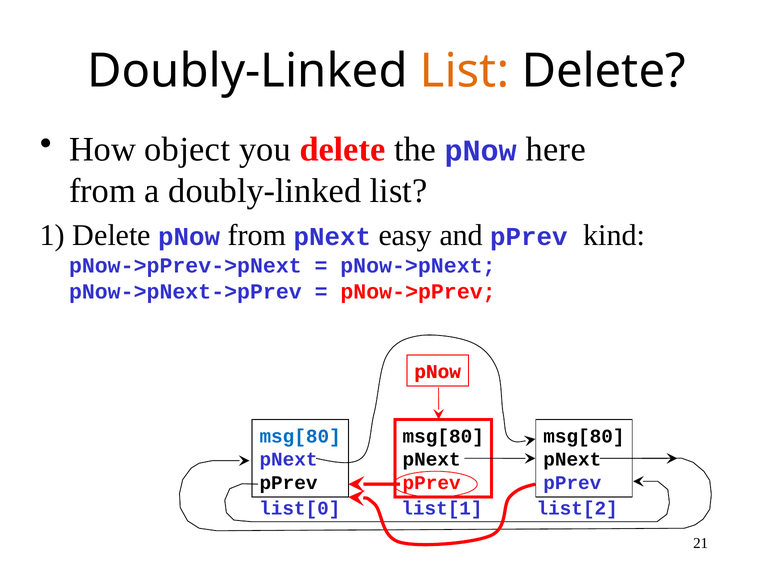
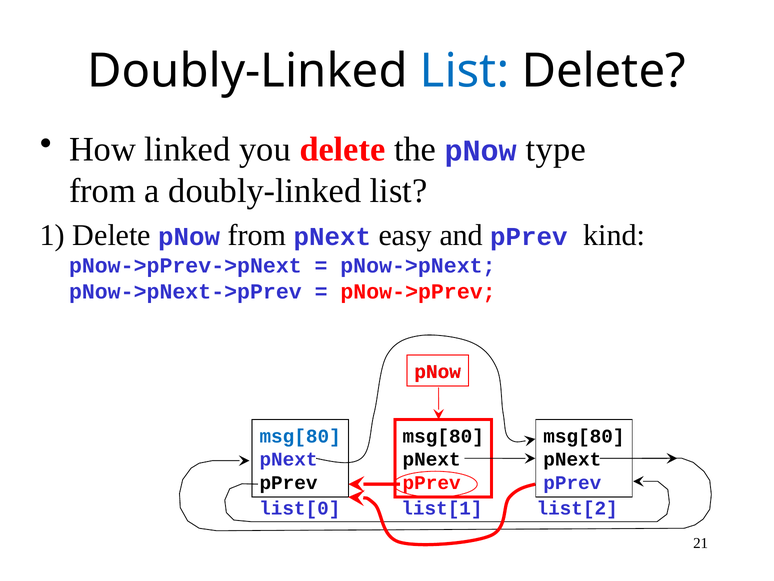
List colour: orange -> blue (465, 71)
object: object -> linked (187, 149)
here: here -> type (556, 149)
